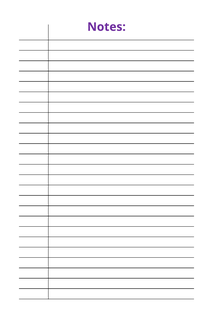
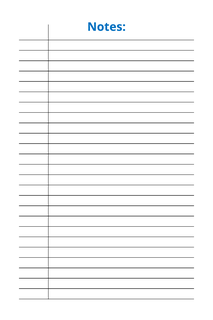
Notes colour: purple -> blue (106, 27)
